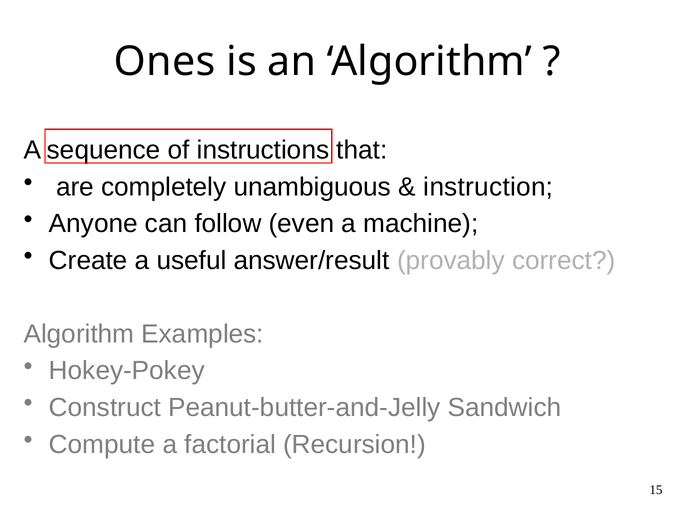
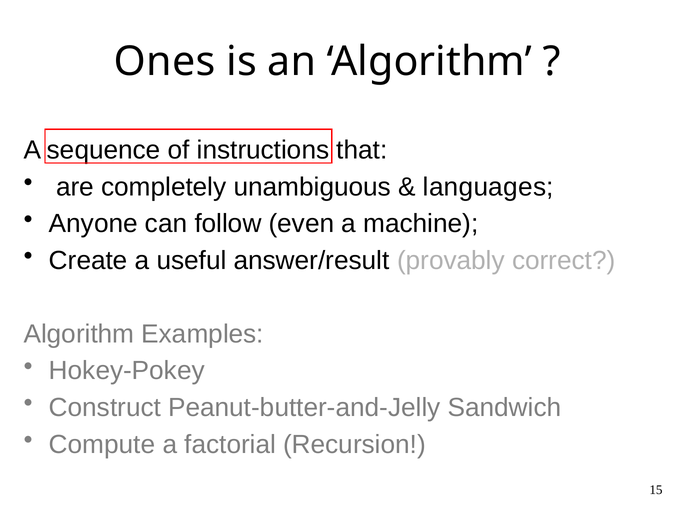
instruction: instruction -> languages (488, 187)
